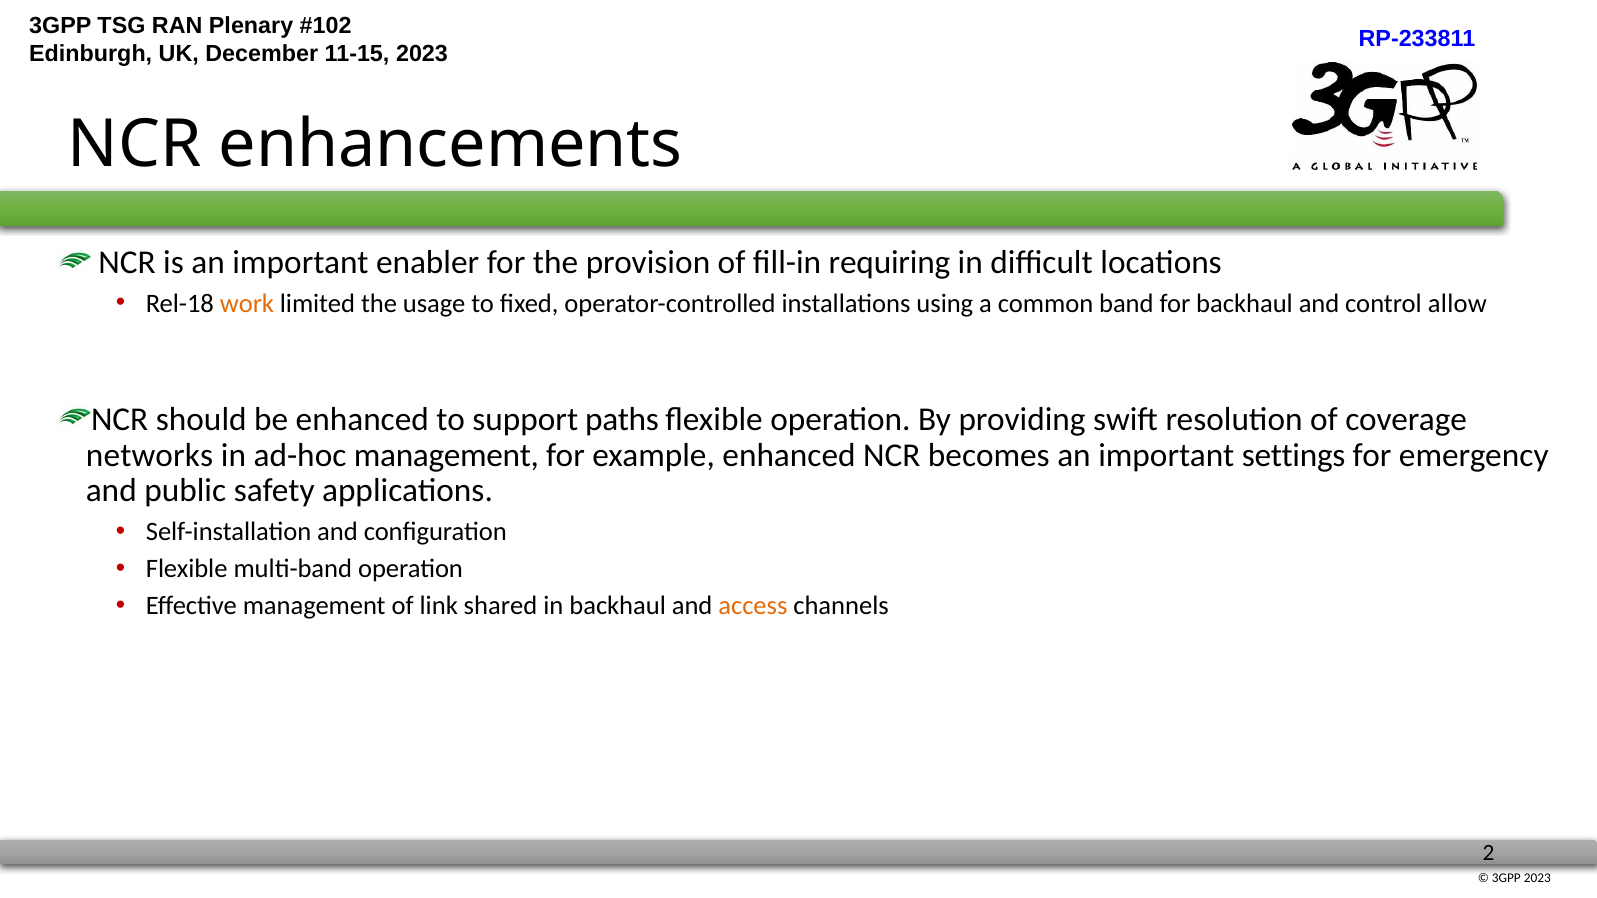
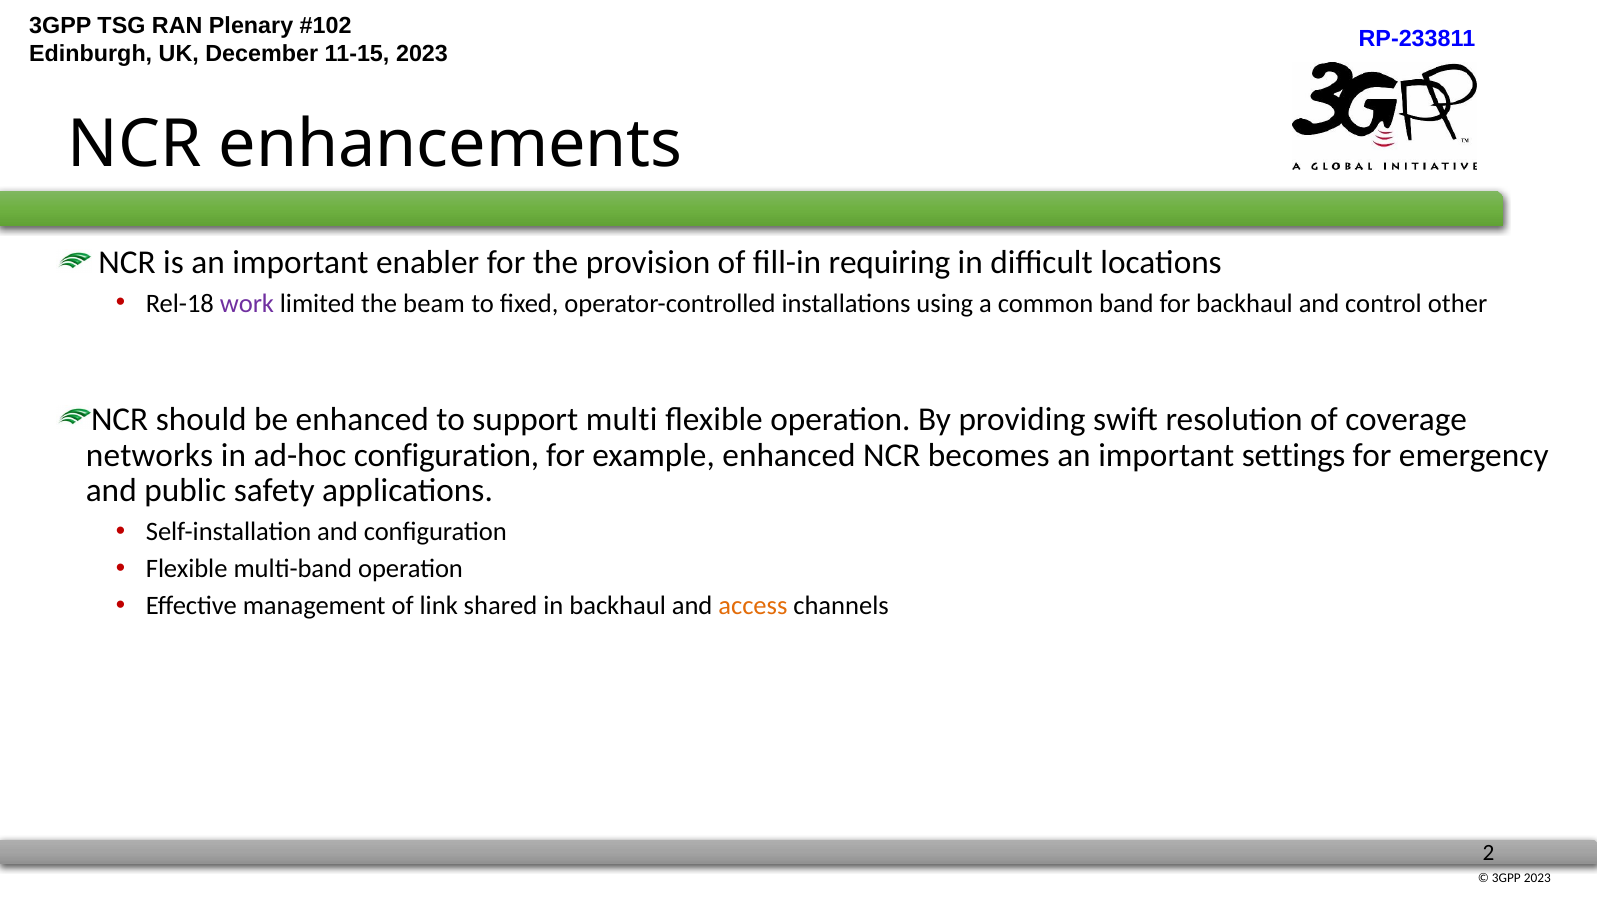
work colour: orange -> purple (247, 303)
usage: usage -> beam (434, 303)
allow: allow -> other (1458, 303)
paths: paths -> multi (622, 419)
ad-hoc management: management -> configuration (446, 455)
